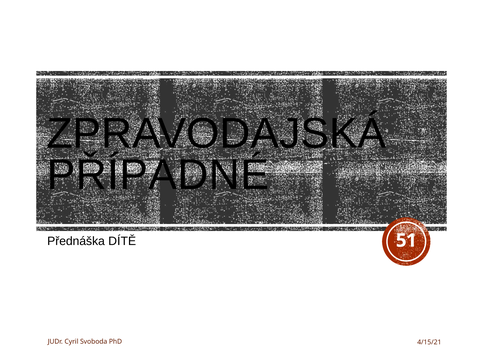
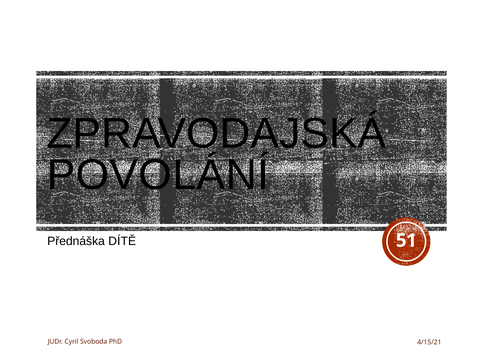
PŘÍPADNÉ: PŘÍPADNÉ -> POVOLÁNÍ (158, 175)
